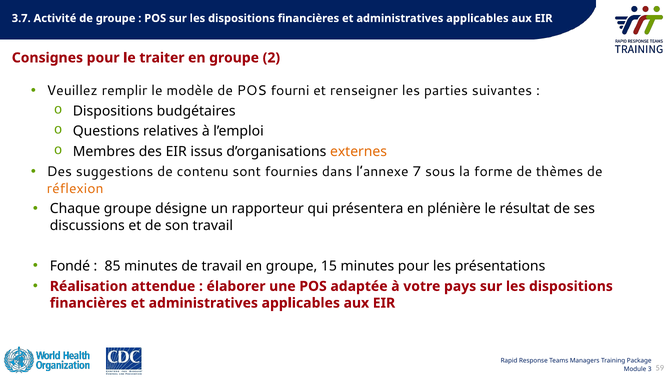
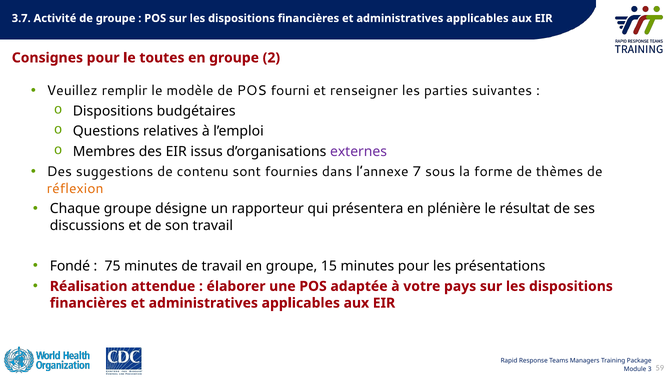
traiter: traiter -> toutes (162, 58)
externes colour: orange -> purple (359, 151)
85: 85 -> 75 (113, 266)
